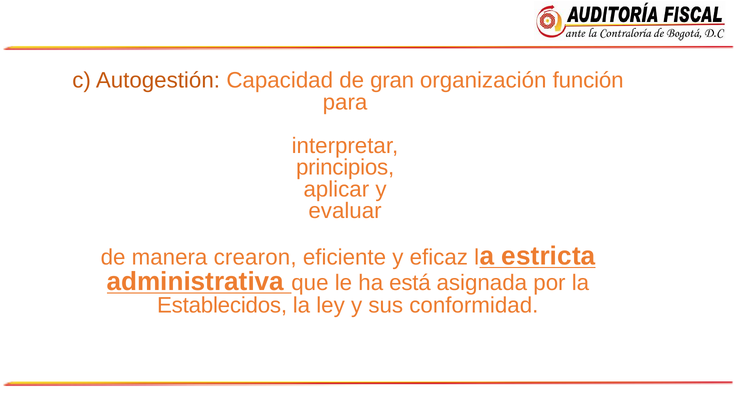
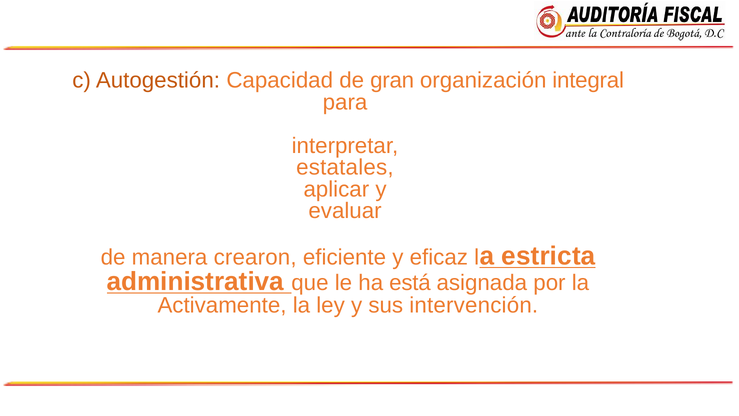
función: función -> integral (588, 80)
principios: principios -> estatales (345, 167)
Establecidos: Establecidos -> Activamente (222, 305)
conformidad: conformidad -> intervención (474, 305)
